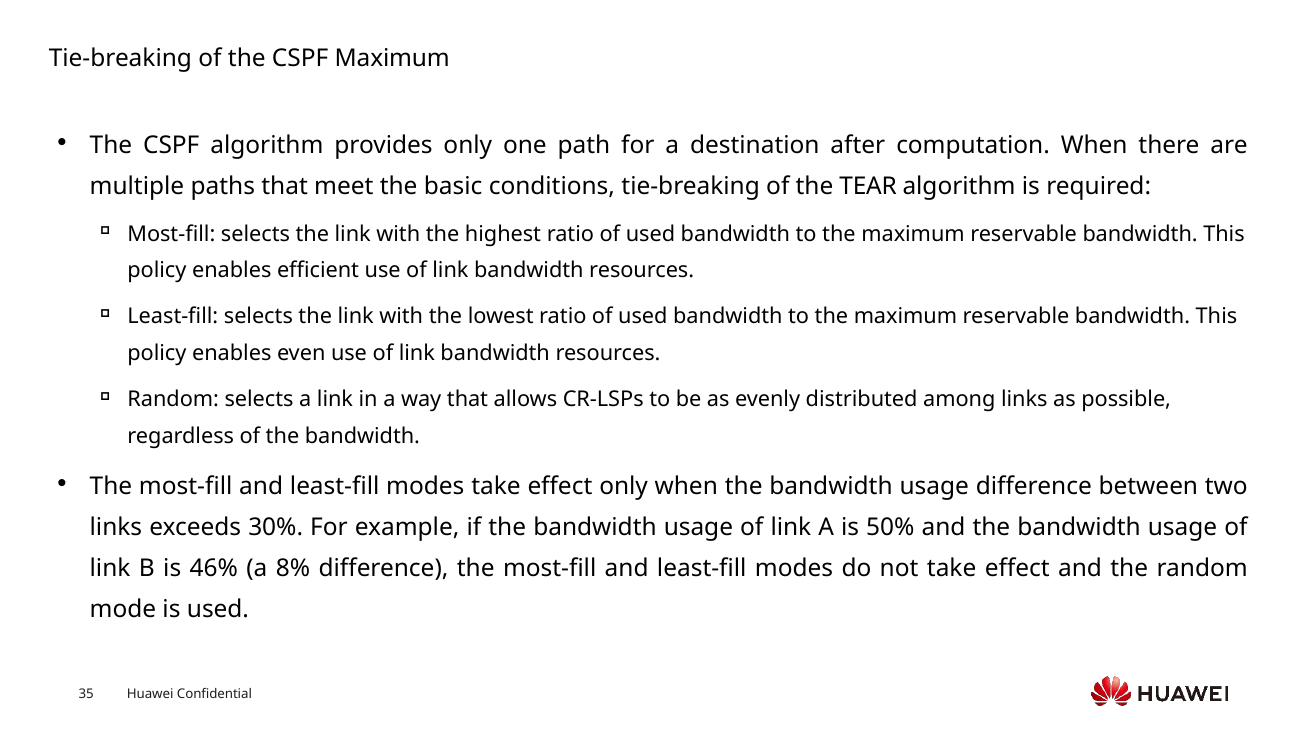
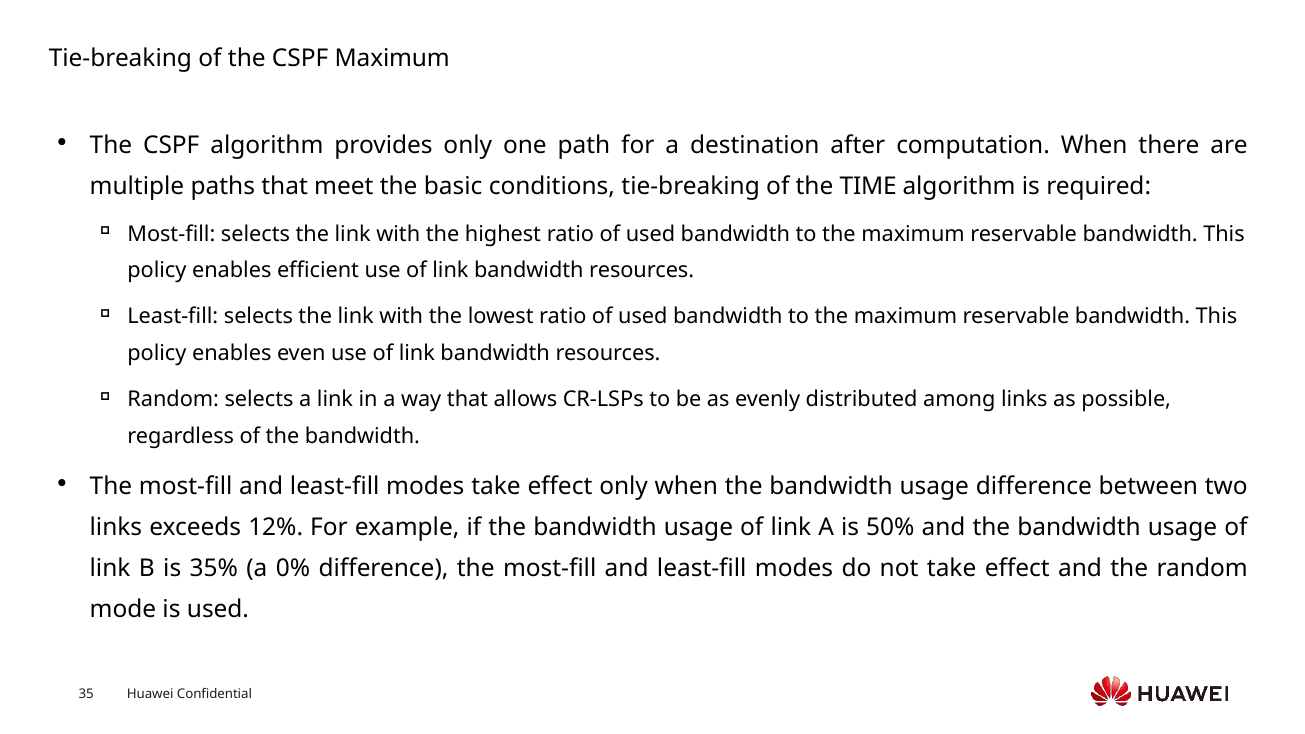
TEAR: TEAR -> TIME (868, 186)
30%: 30% -> 12% (276, 527)
46%: 46% -> 35% (214, 568)
8%: 8% -> 0% (293, 568)
